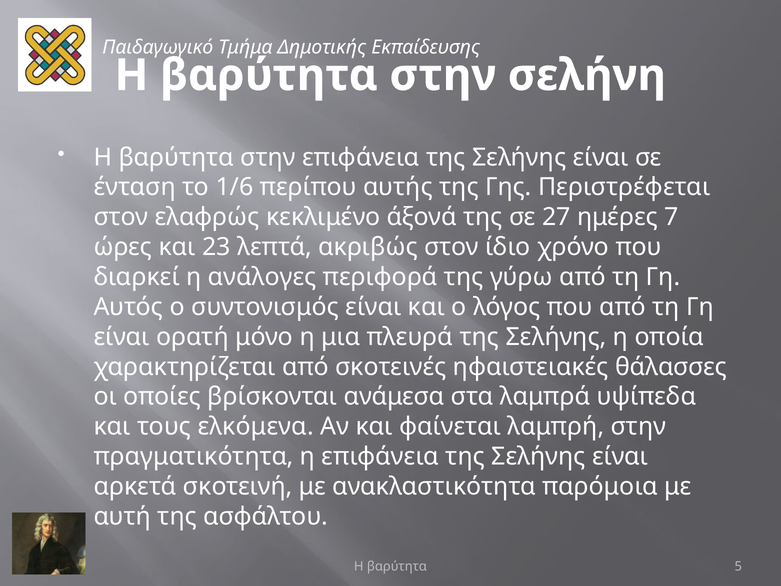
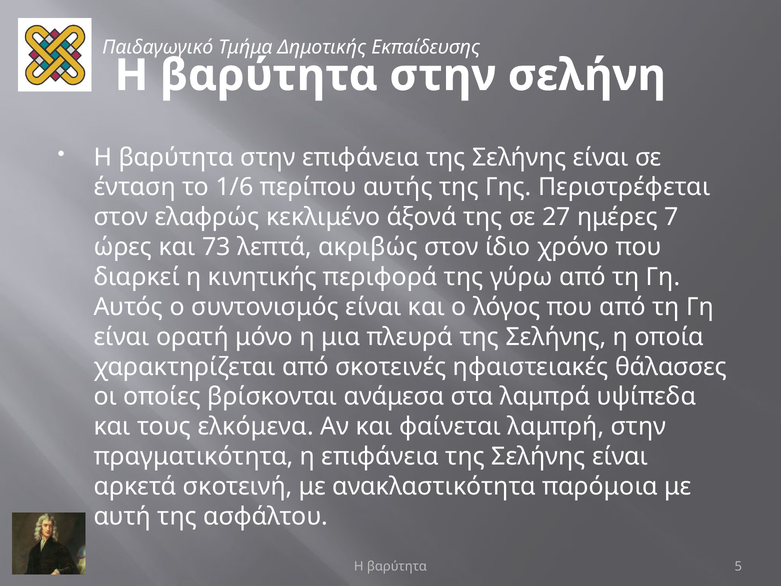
23: 23 -> 73 (216, 247)
ανάλογες: ανάλογες -> κινητικής (262, 277)
